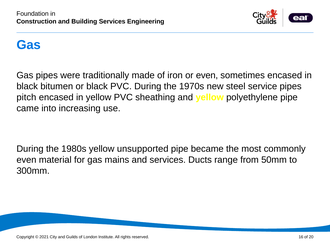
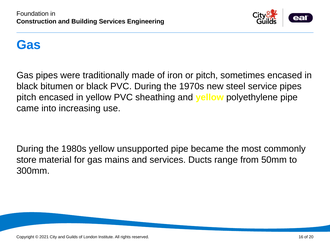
or even: even -> pitch (207, 75)
even: even -> store (26, 159)
